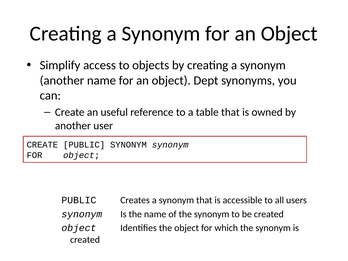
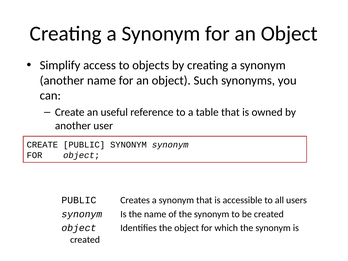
Dept: Dept -> Such (206, 80)
